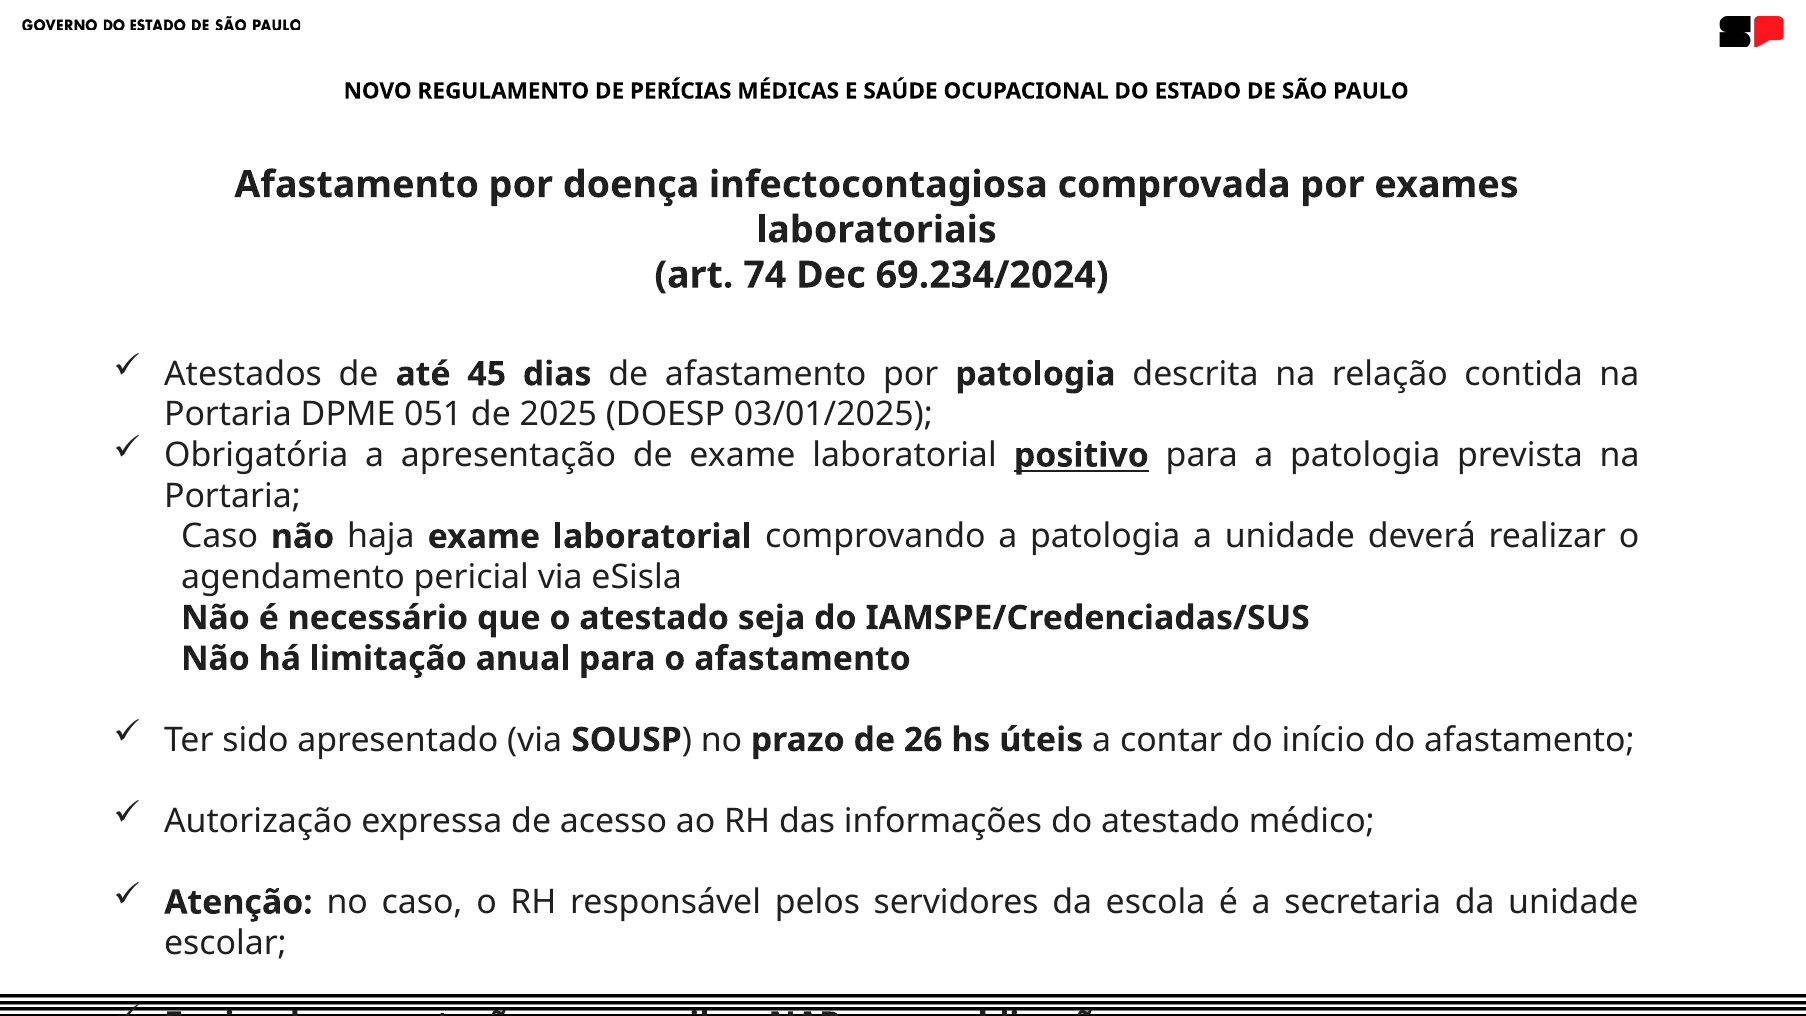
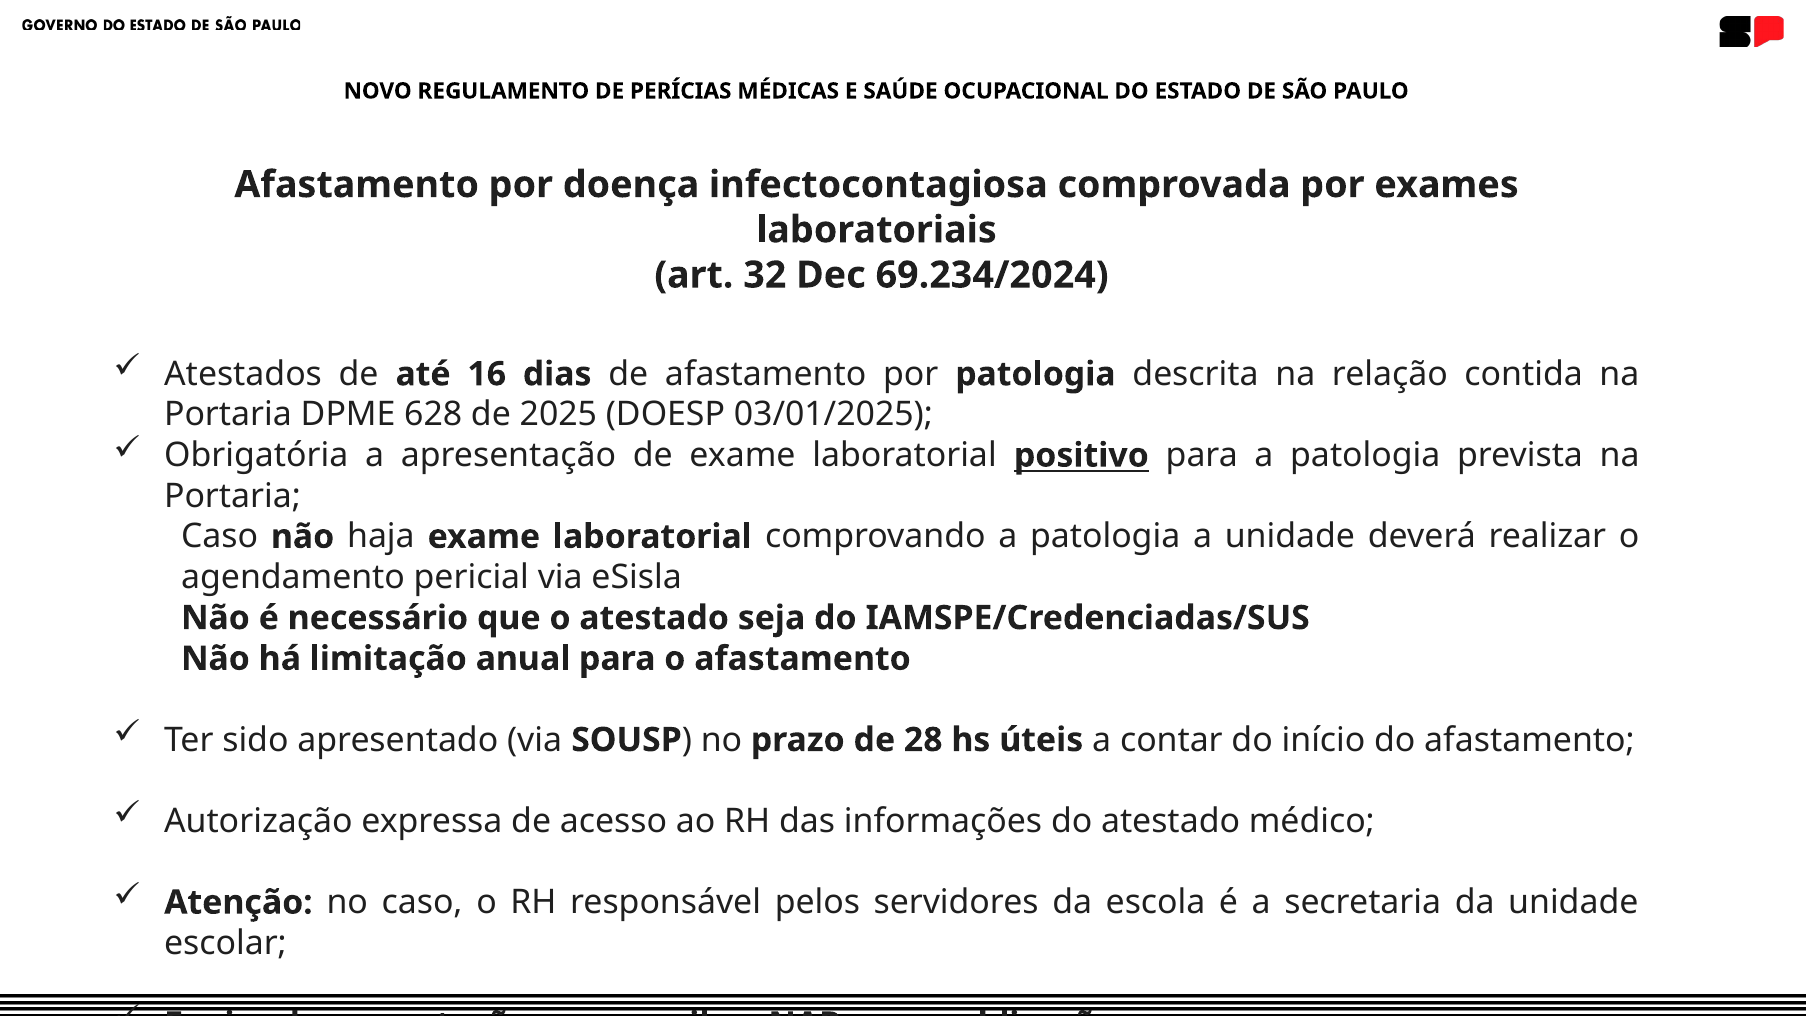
74: 74 -> 32 (765, 275)
45: 45 -> 16 (487, 374)
051: 051 -> 628 (433, 415)
26: 26 -> 28 (923, 740)
